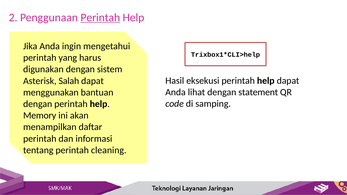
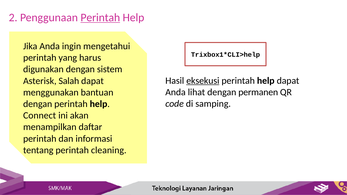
eksekusi underline: none -> present (203, 81)
statement: statement -> permanen (258, 92)
Memory: Memory -> Connect (40, 116)
